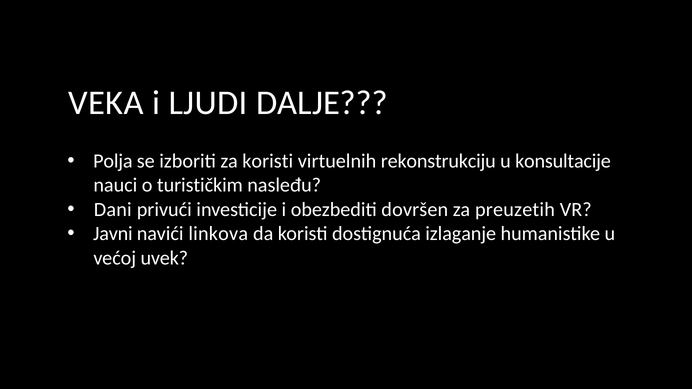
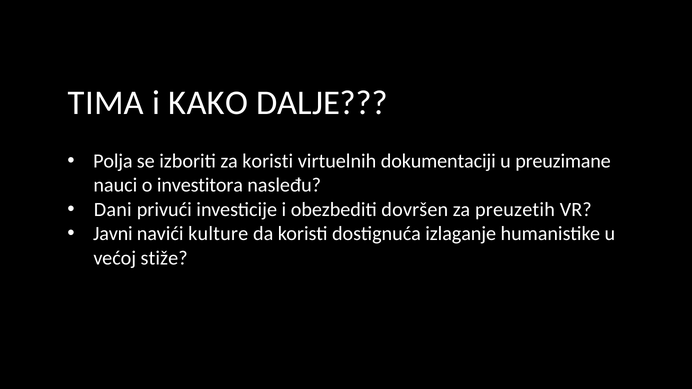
VEKA: VEKA -> TIMA (106, 103)
LJUDI: LJUDI -> KAKO (208, 103)
rekonstrukciju: rekonstrukciju -> dokumentaciji (438, 161)
konsultacije: konsultacije -> preuzimane (563, 161)
turističkim: turističkim -> investitora (200, 185)
linkova: linkova -> kulture (218, 234)
uvek: uvek -> stiže (164, 258)
